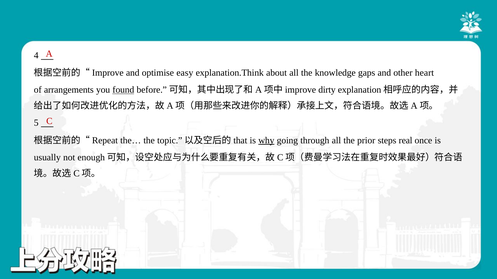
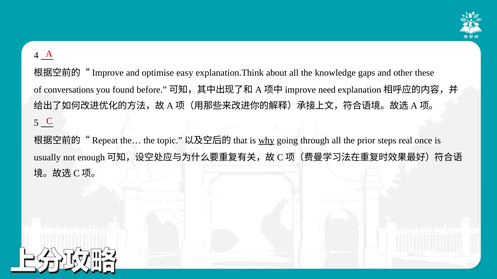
heart: heart -> these (425, 73)
arrangements: arrangements -> conversations (69, 90)
found underline: present -> none (123, 90)
dirty: dirty -> need (327, 90)
